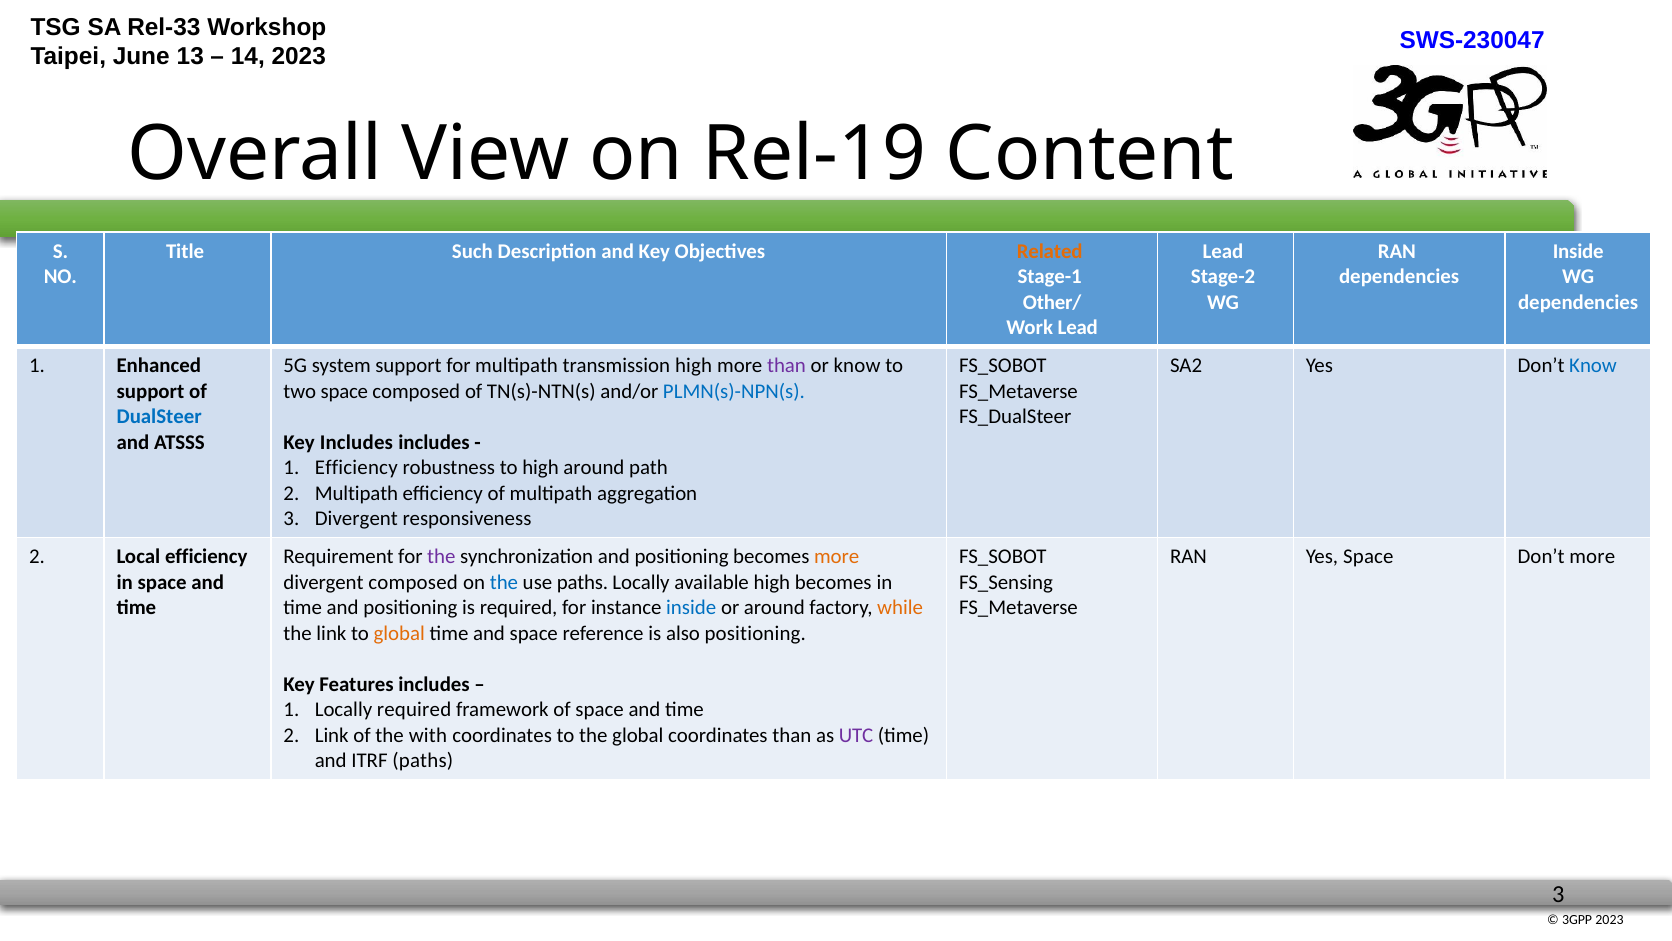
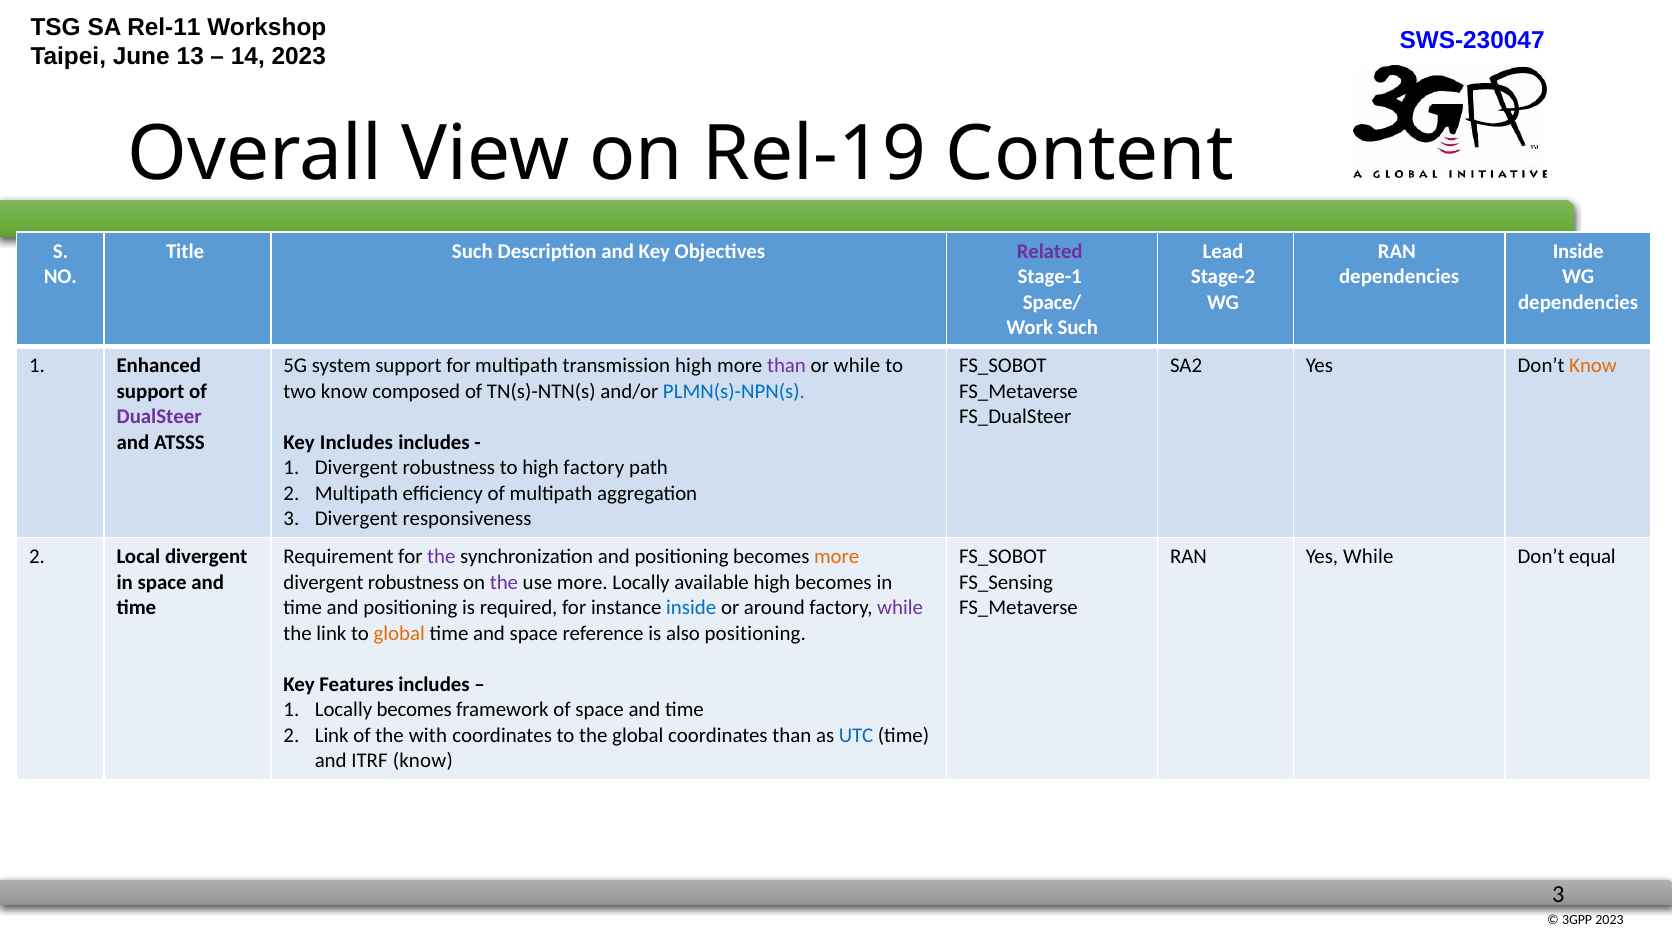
Rel-33: Rel-33 -> Rel-11 (164, 27)
Related colour: orange -> purple (1050, 251)
Other/: Other/ -> Space/ (1052, 302)
Work Lead: Lead -> Such (1078, 327)
or know: know -> while (857, 366)
Know colour: blue -> orange (1593, 366)
two space: space -> know (344, 391)
DualSteer colour: blue -> purple (159, 417)
1 Efficiency: Efficiency -> Divergent (356, 467)
high around: around -> factory (594, 467)
Local efficiency: efficiency -> divergent (206, 556)
Yes Space: Space -> While (1368, 556)
Don’t more: more -> equal (1593, 556)
composed: composed -> robustness (413, 582)
the colour: blue -> purple (504, 582)
use paths: paths -> more (582, 582)
while colour: orange -> purple (900, 607)
Locally required: required -> becomes (414, 709)
UTC colour: purple -> blue (856, 735)
ITRF paths: paths -> know (423, 760)
